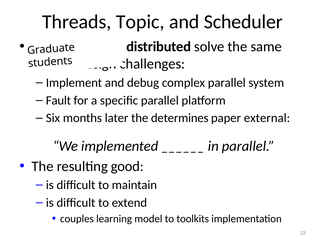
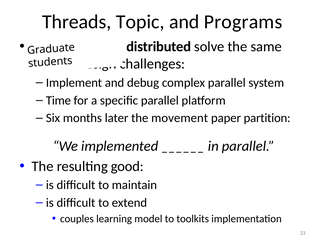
Scheduler: Scheduler -> Programs (243, 22)
Fault: Fault -> Time (58, 100)
determines: determines -> movement (180, 118)
external: external -> partition (267, 118)
